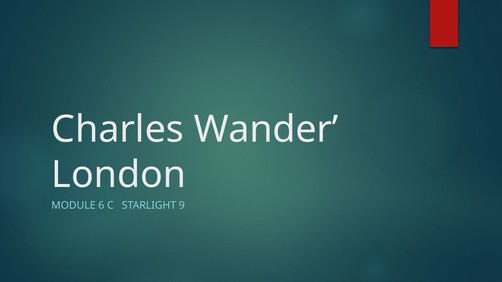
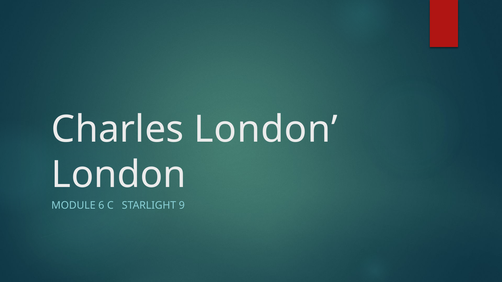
Charles Wander: Wander -> London (266, 130)
